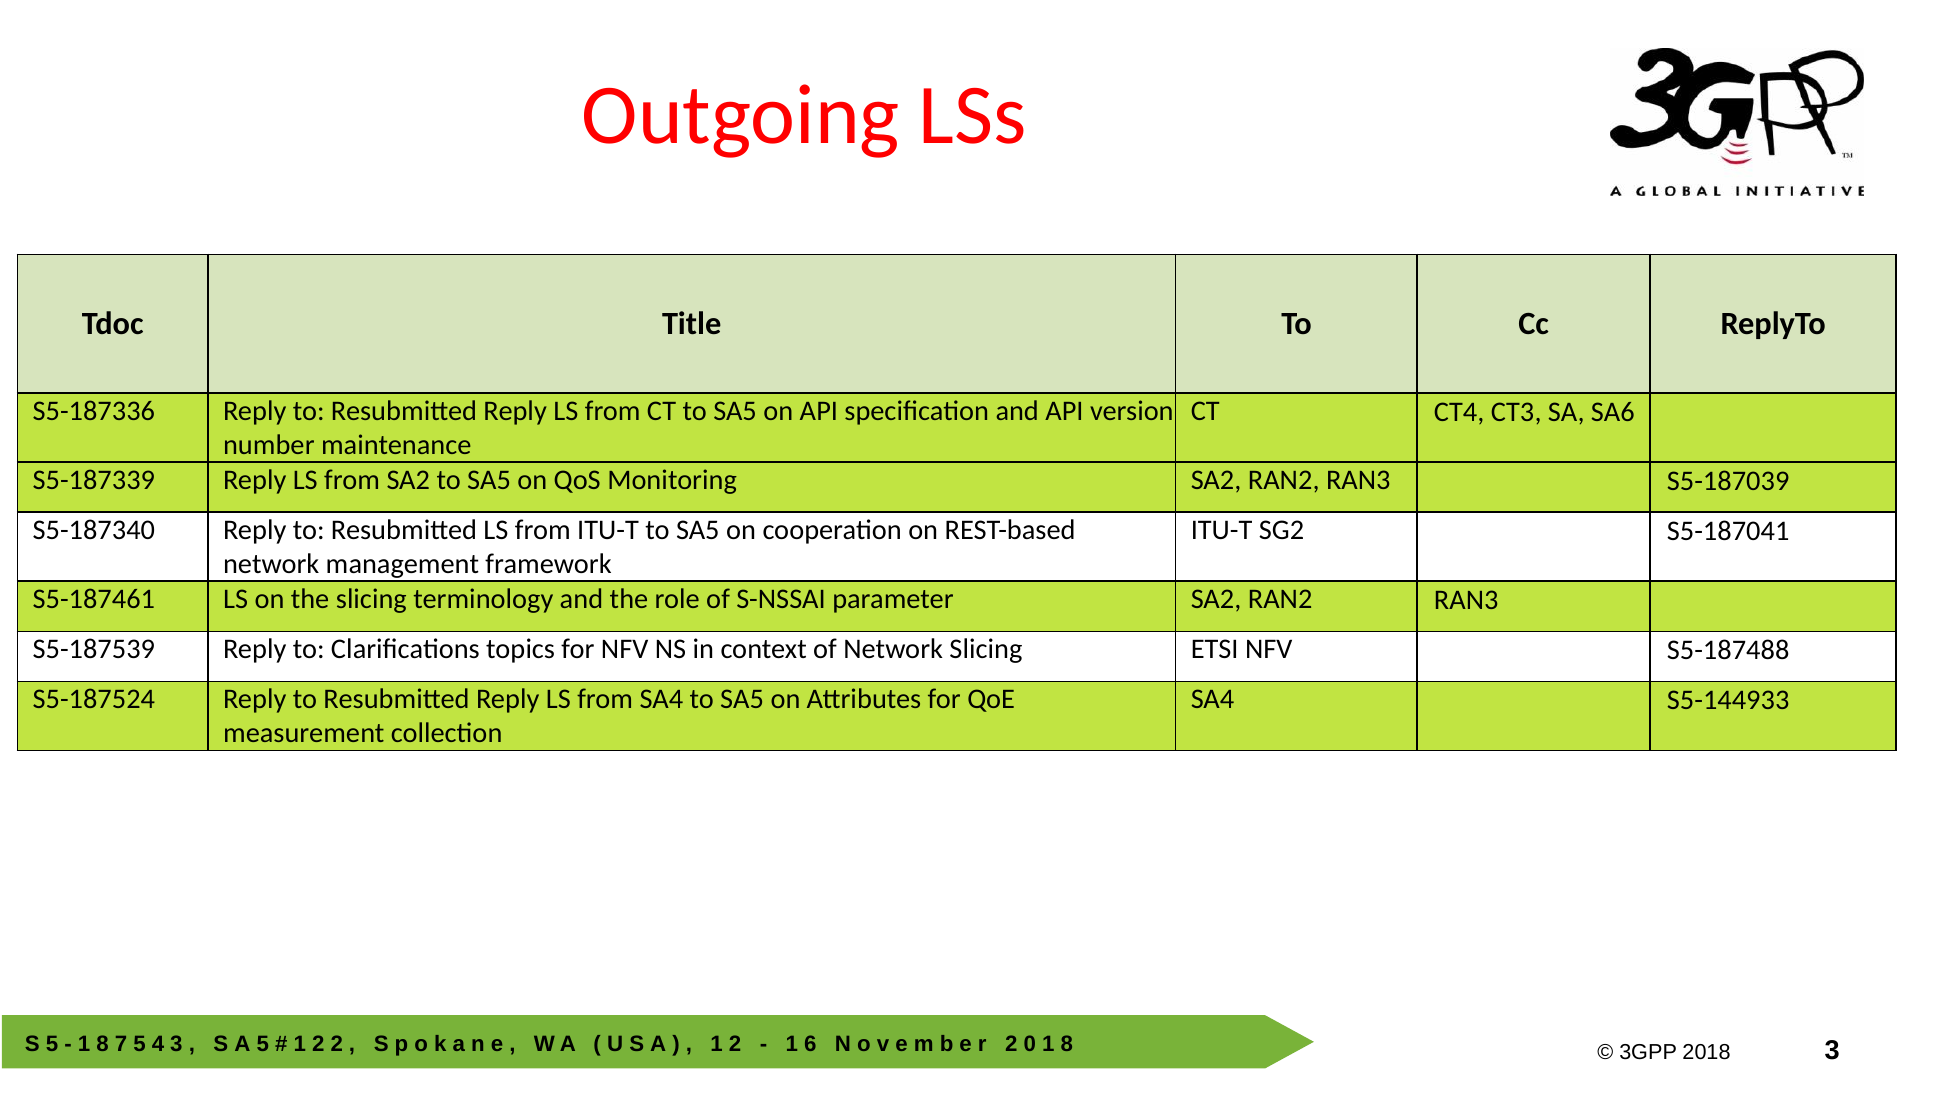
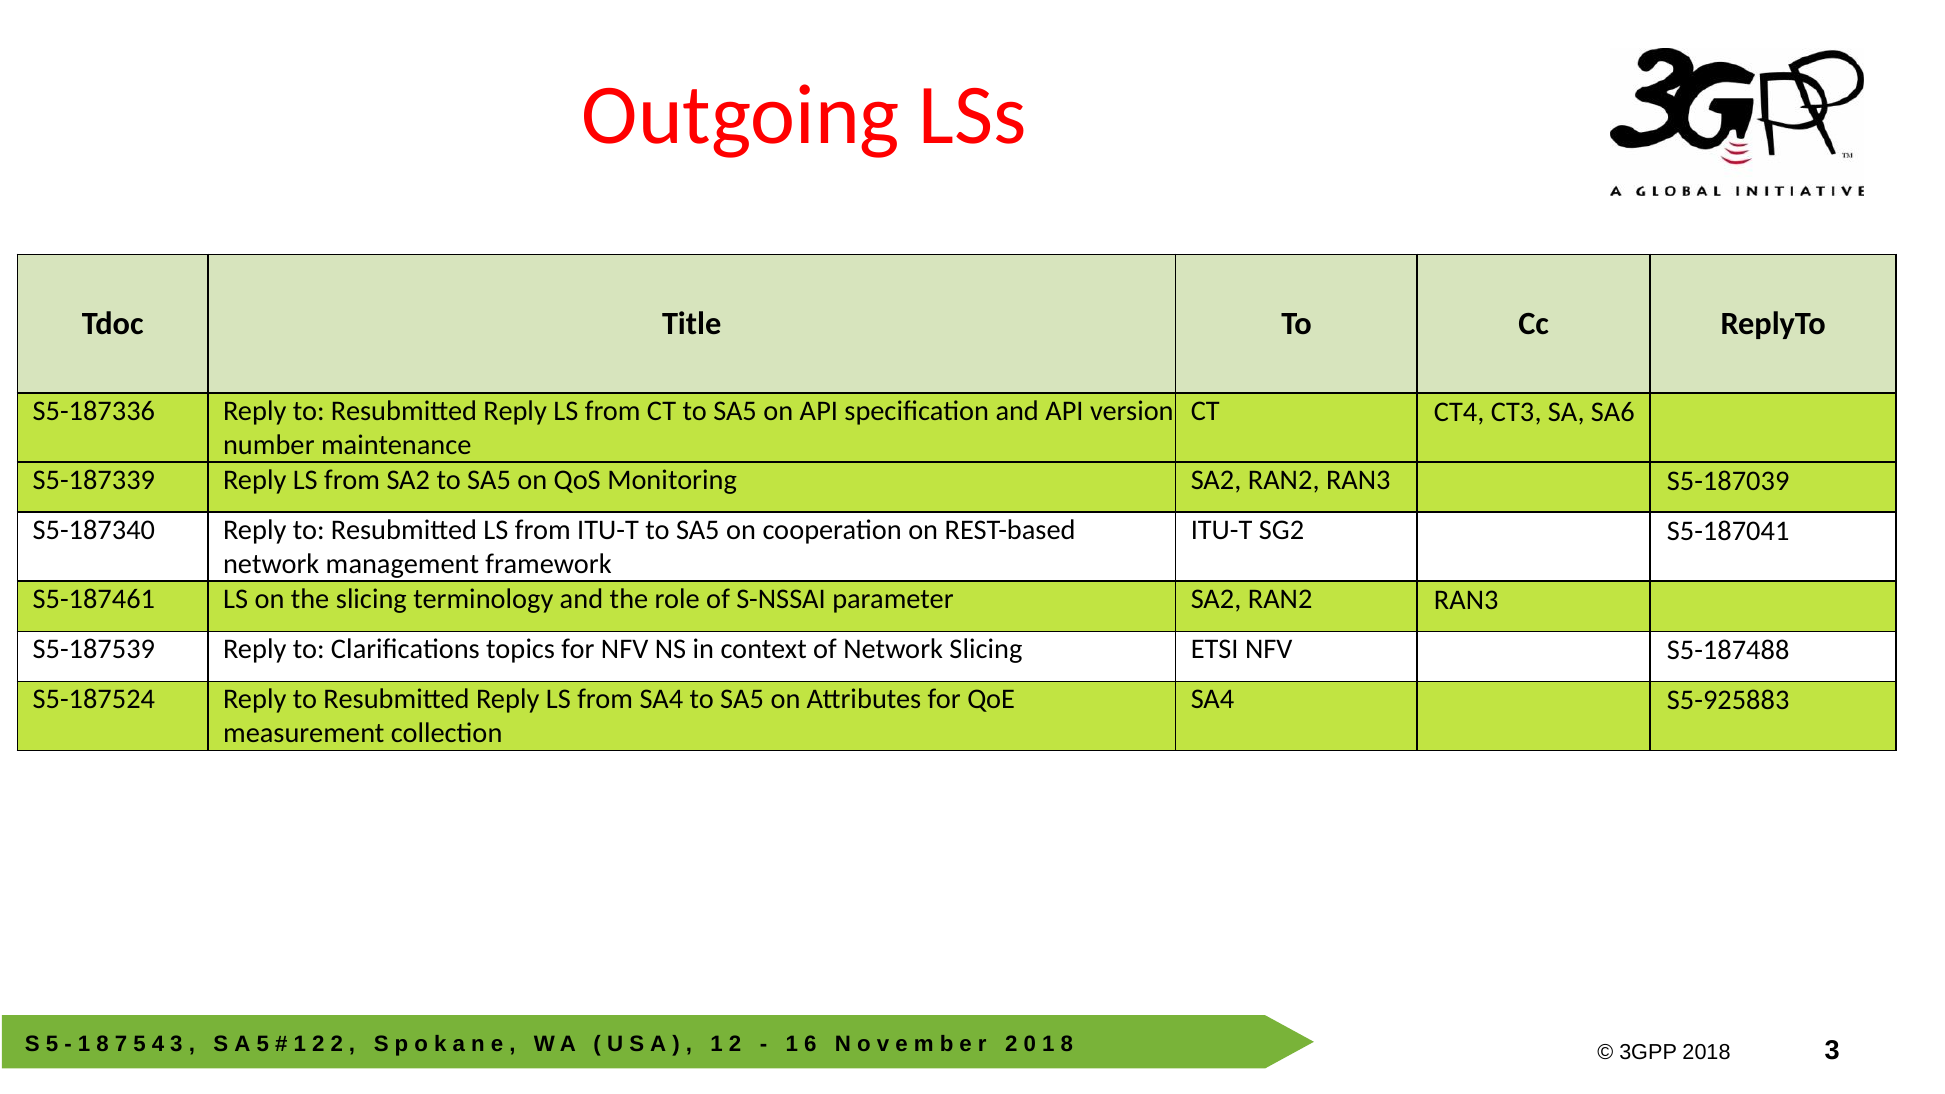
S5-144933: S5-144933 -> S5-925883 (1728, 701)
